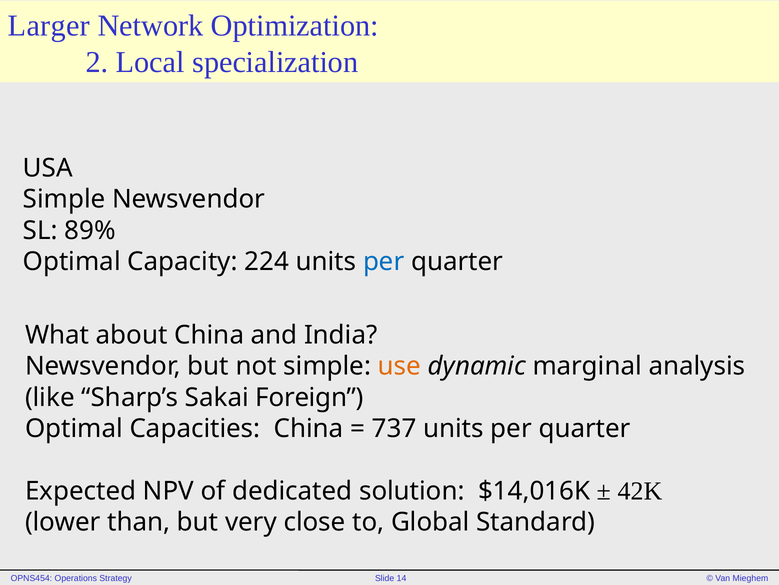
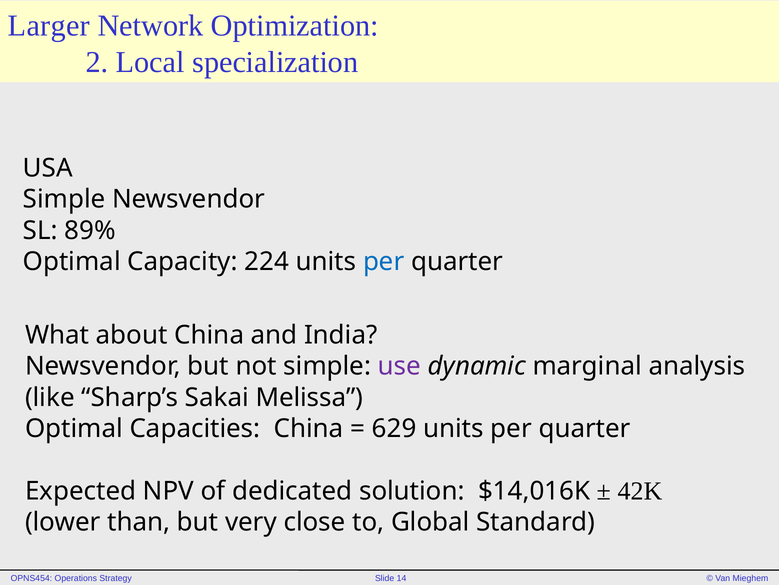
use colour: orange -> purple (399, 366)
Foreign: Foreign -> Melissa (309, 397)
737: 737 -> 629 (394, 428)
